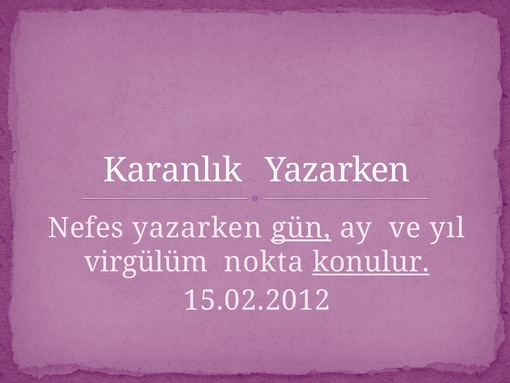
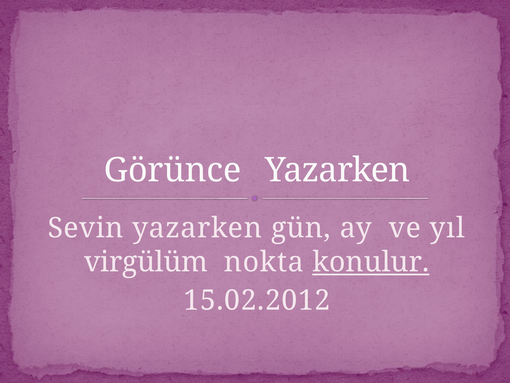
Karanlık: Karanlık -> Görünce (173, 170)
Nefes: Nefes -> Sevin (86, 228)
gün underline: present -> none (301, 228)
